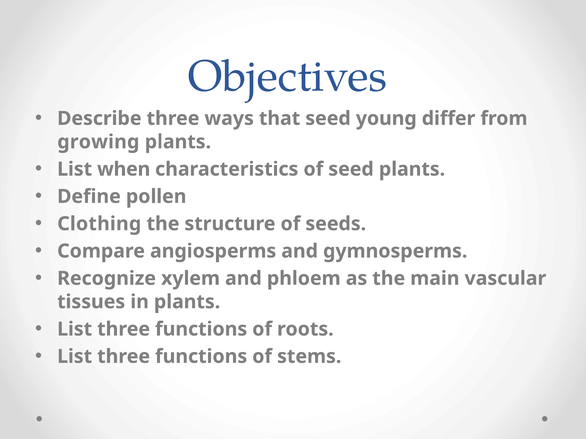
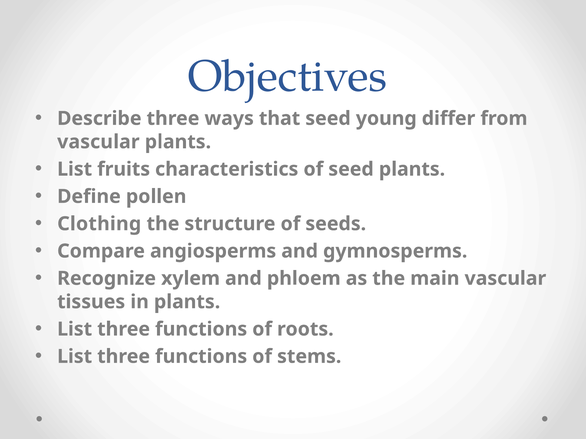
growing: growing -> vascular (98, 142)
when: when -> fruits (124, 169)
